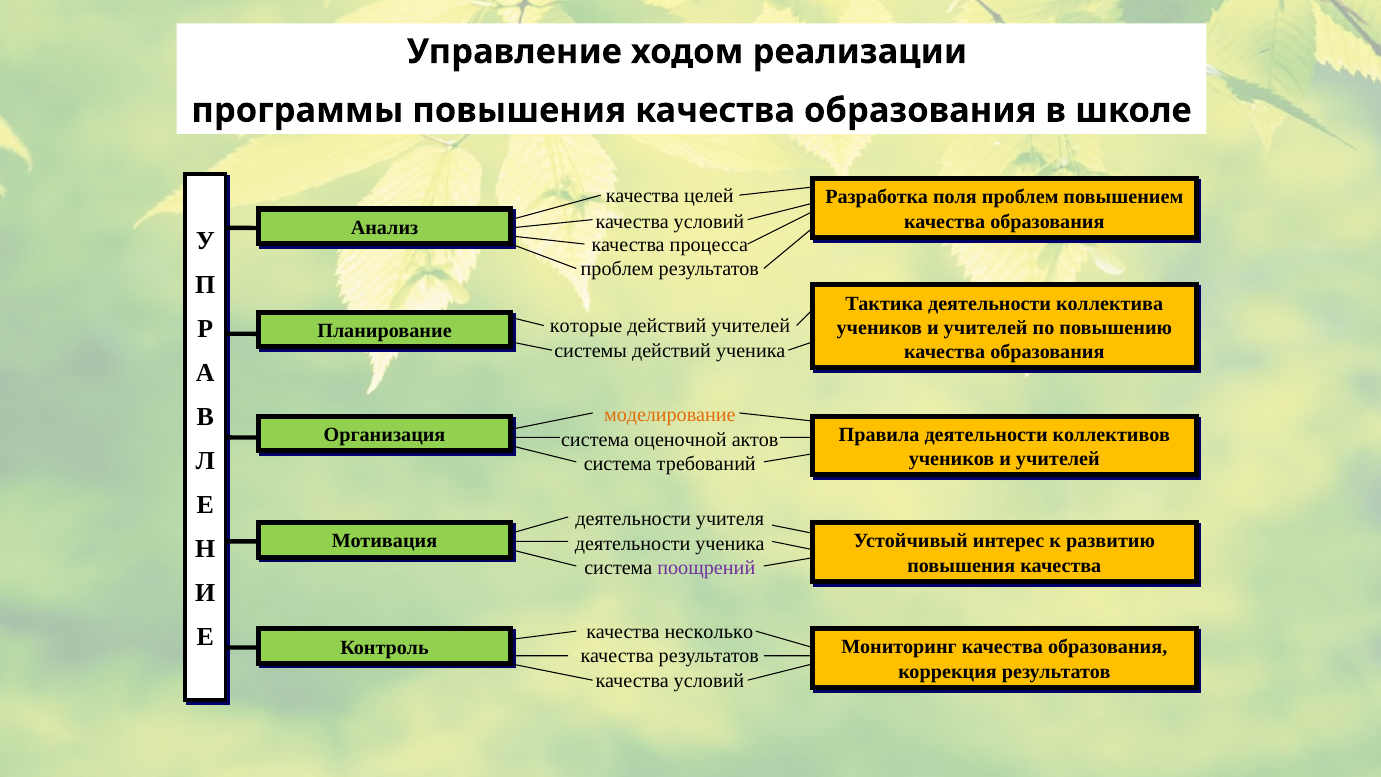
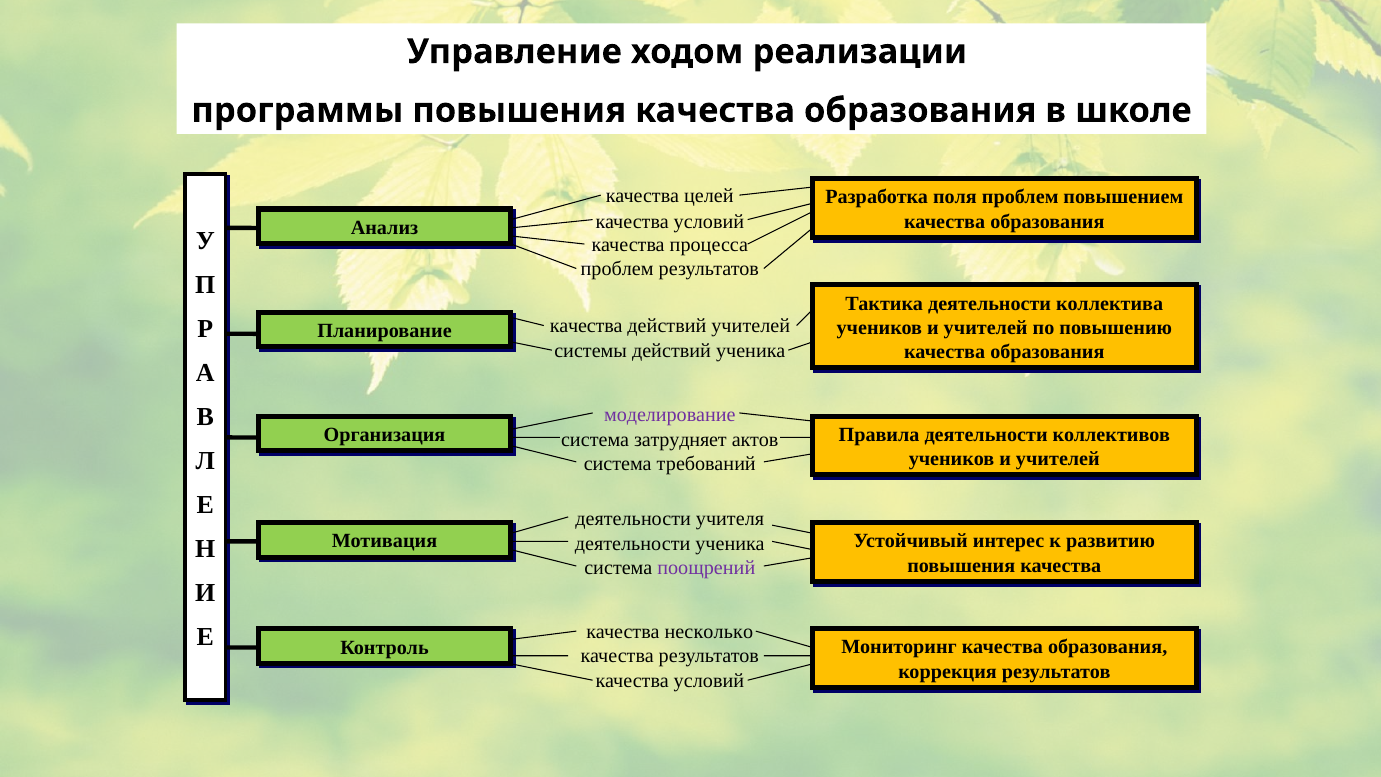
которые: которые -> качества (586, 326)
моделирование colour: orange -> purple (670, 415)
оценочной: оценочной -> затрудняет (680, 440)
